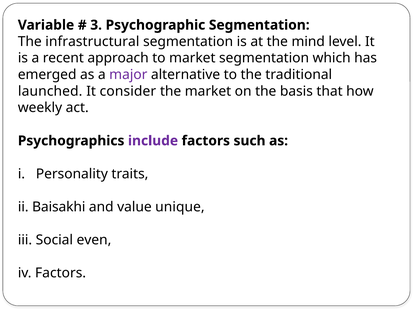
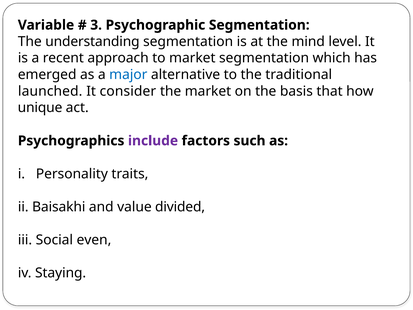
infrastructural: infrastructural -> understanding (92, 42)
major colour: purple -> blue (128, 75)
weekly: weekly -> unique (40, 108)
unique: unique -> divided (180, 207)
iv Factors: Factors -> Staying (61, 273)
